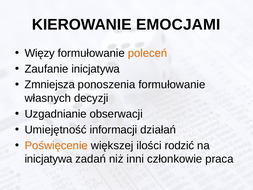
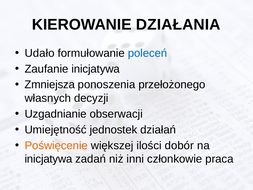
EMOCJAMI: EMOCJAMI -> DZIAŁANIA (178, 24)
Więzy: Więzy -> Udało (40, 53)
poleceń colour: orange -> blue (148, 53)
ponoszenia formułowanie: formułowanie -> przełożonego (172, 85)
informacji: informacji -> jednostek (113, 130)
rodzić: rodzić -> dobór (179, 145)
